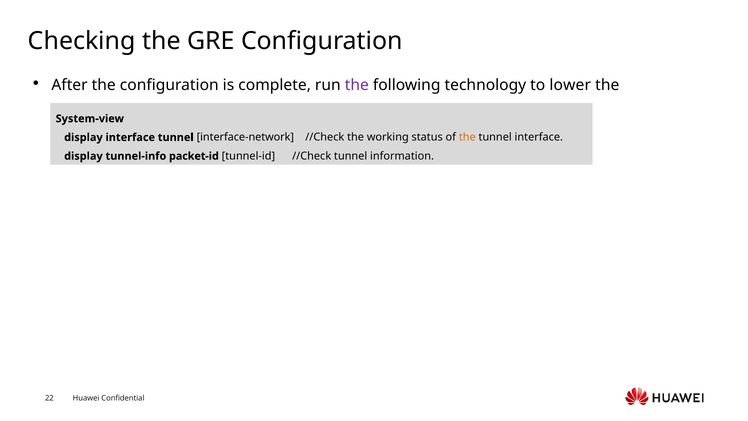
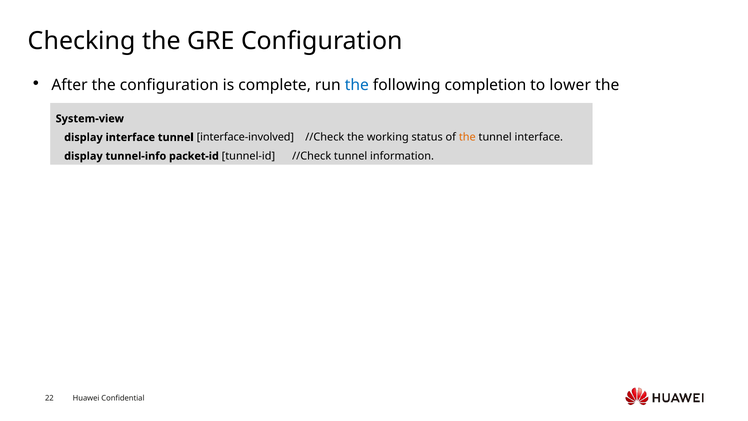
the colour: purple -> blue (357, 85)
technology: technology -> completion (485, 85)
interface-network: interface-network -> interface-involved (245, 137)
